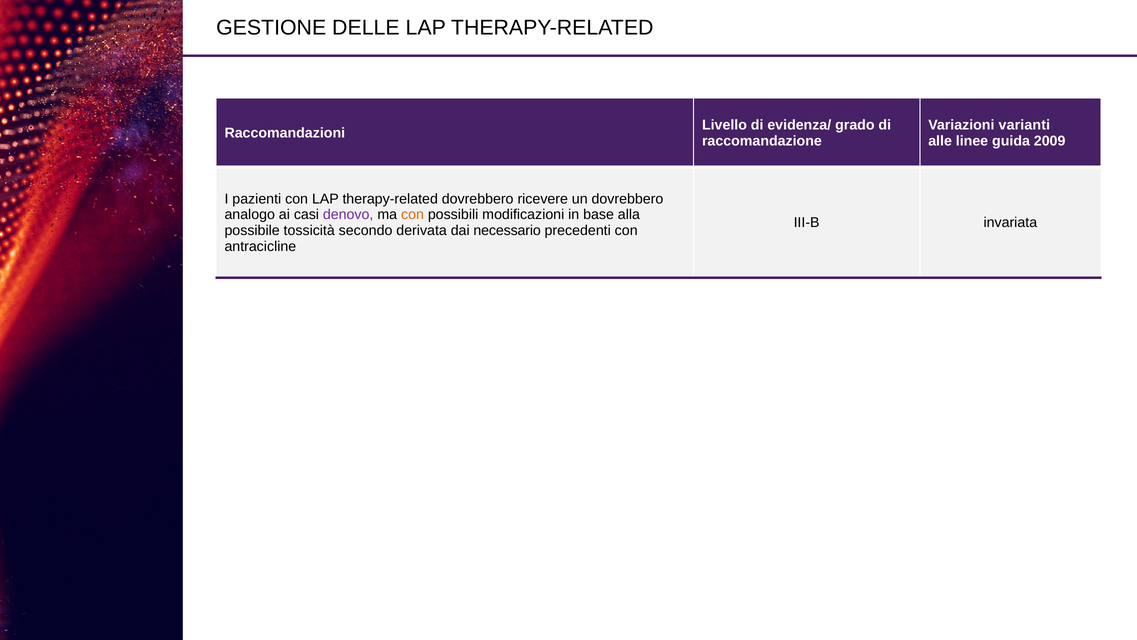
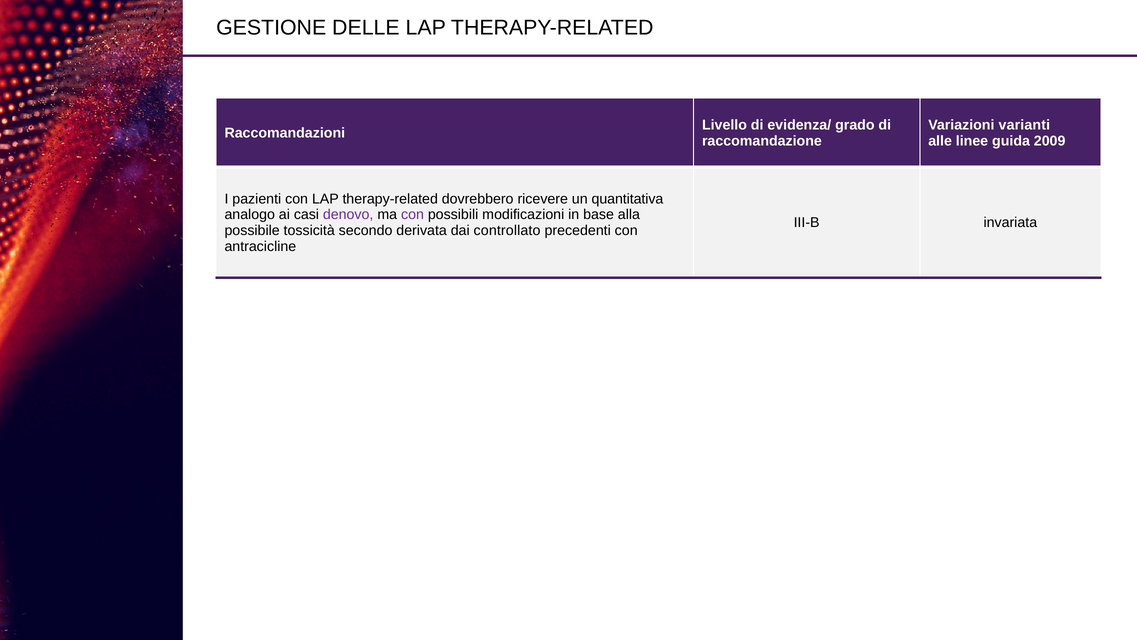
un dovrebbero: dovrebbero -> quantitativa (627, 199)
con colour: orange -> purple (413, 215)
necessario: necessario -> controllato (507, 231)
